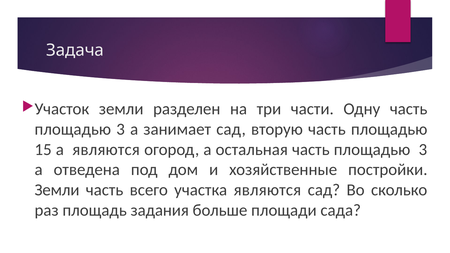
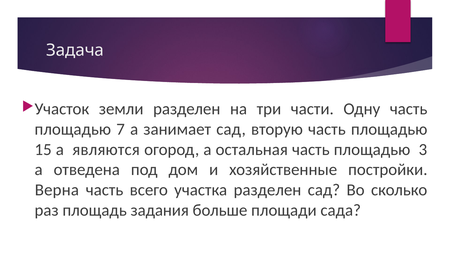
3: 3 -> 7 (121, 129)
Земли: Земли -> Верна (57, 190)
участка являются: являются -> разделен (267, 190)
